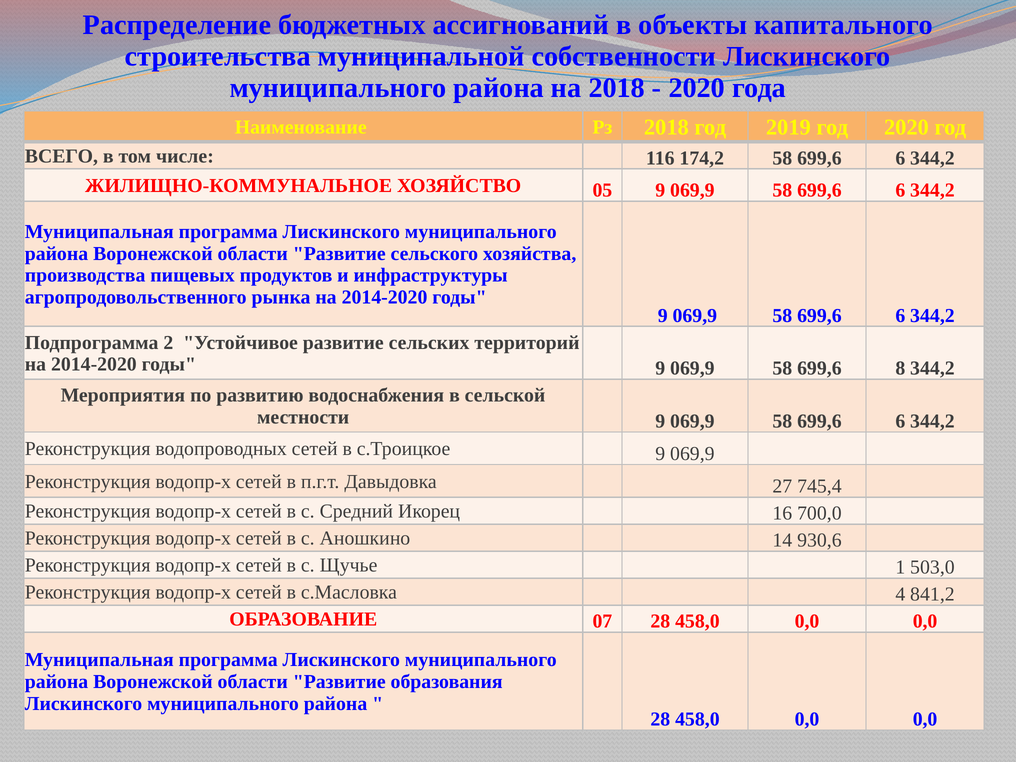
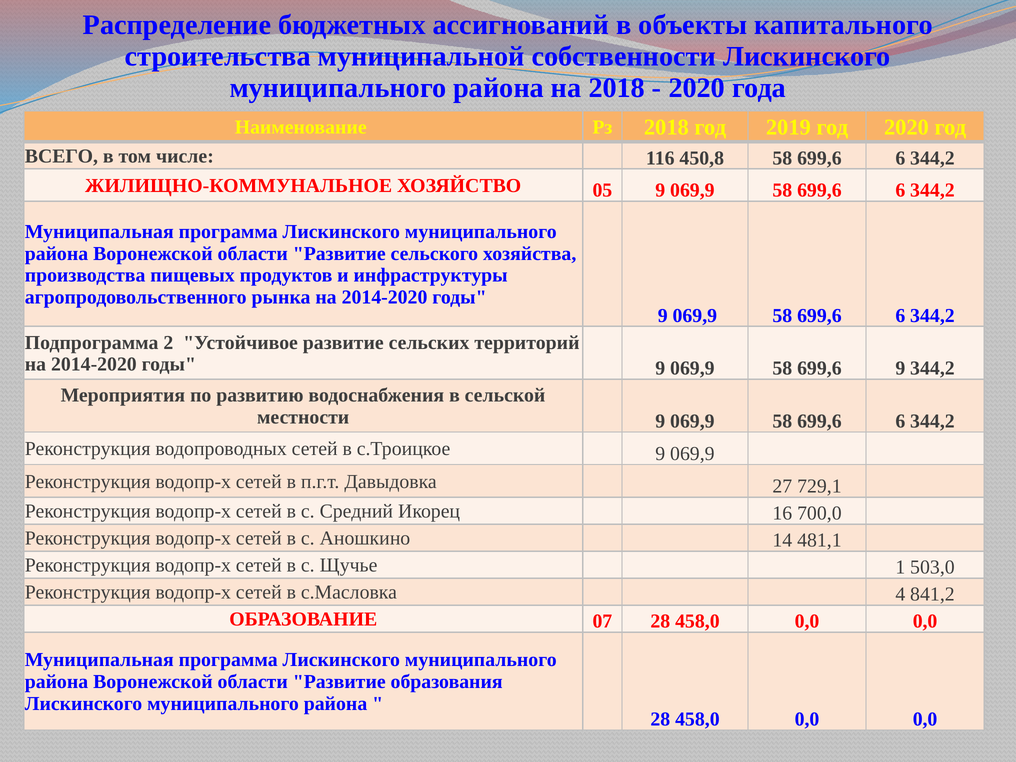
174,2: 174,2 -> 450,8 (702, 158)
699,6 8: 8 -> 9 (900, 368)
745,4: 745,4 -> 729,1 (819, 486)
930,6: 930,6 -> 481,1 (819, 540)
